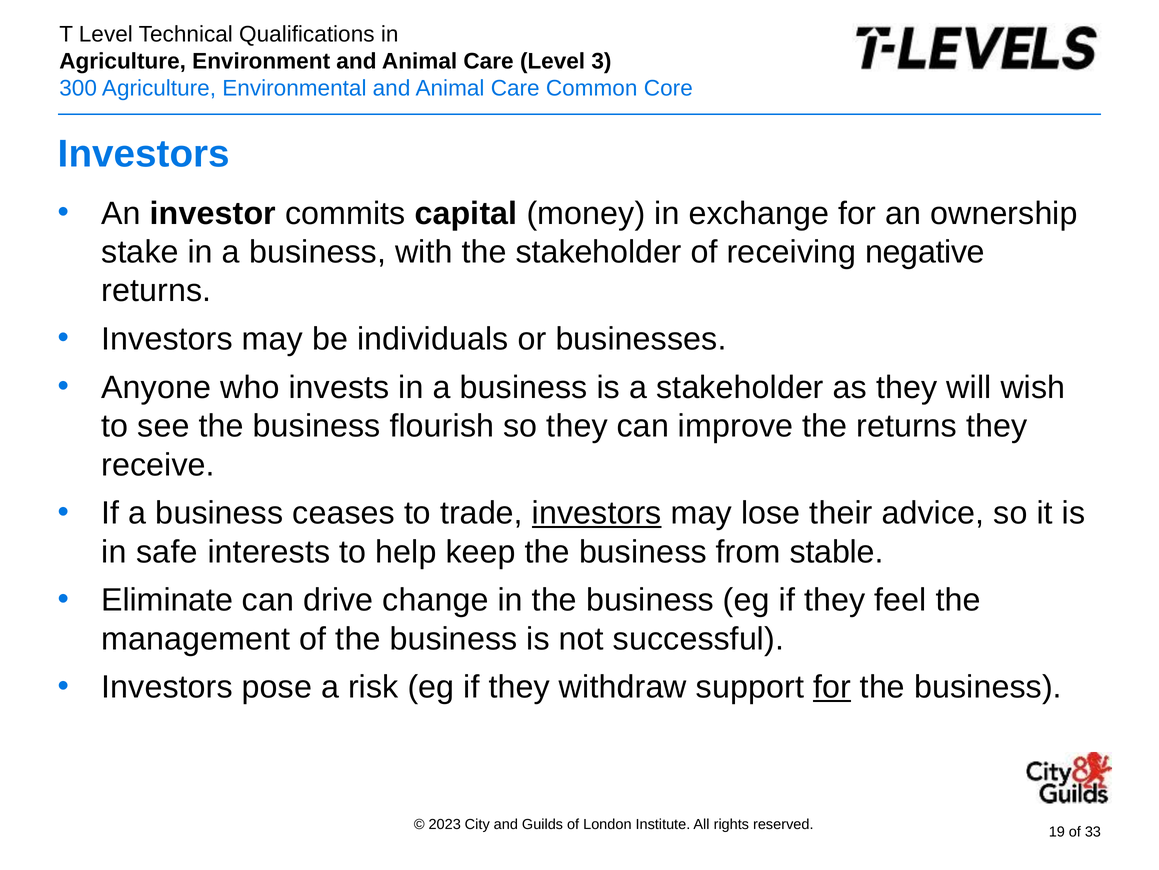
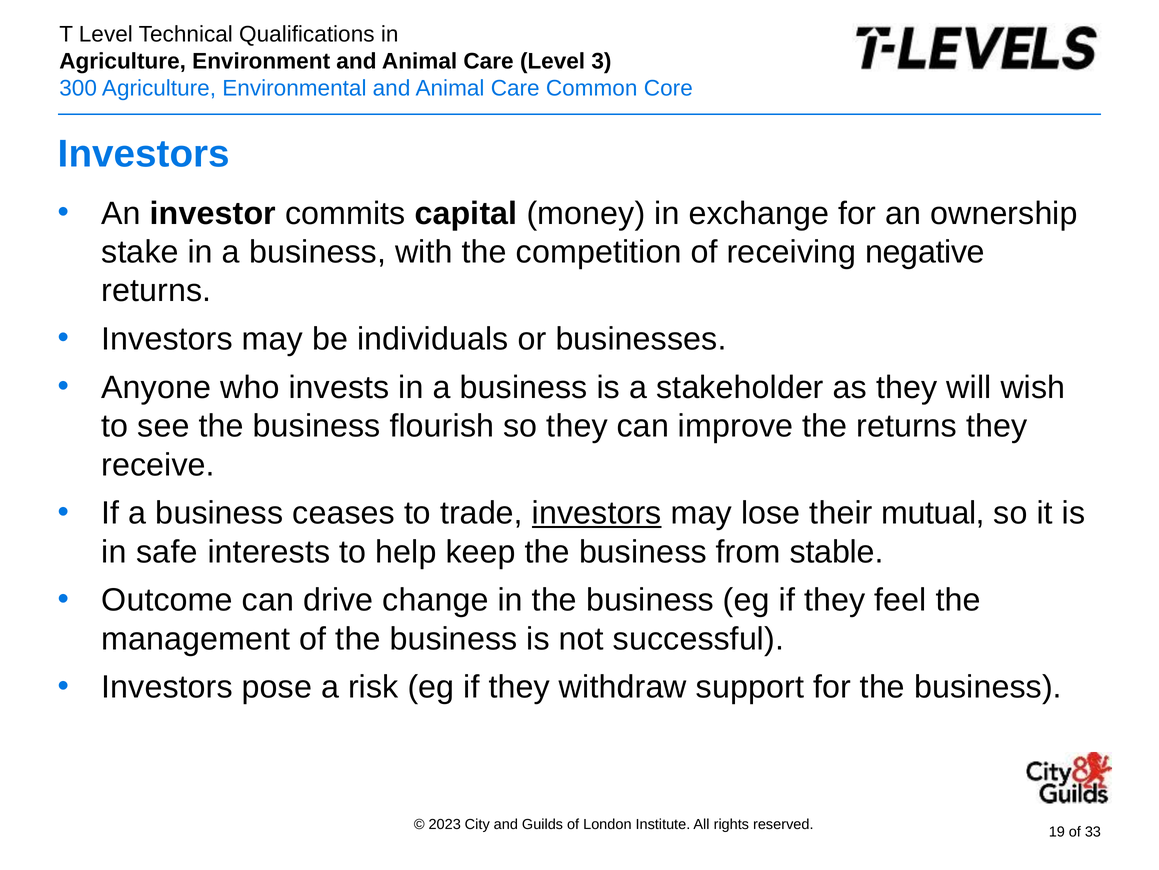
the stakeholder: stakeholder -> competition (599, 252)
advice: advice -> mutual (933, 513)
Eliminate: Eliminate -> Outcome (167, 600)
for underline: present -> none (832, 687)
